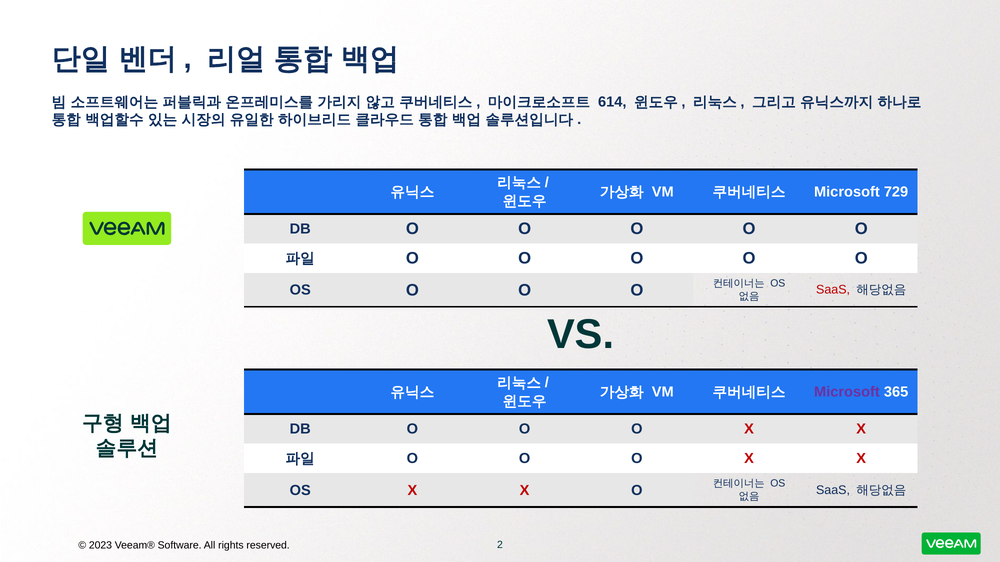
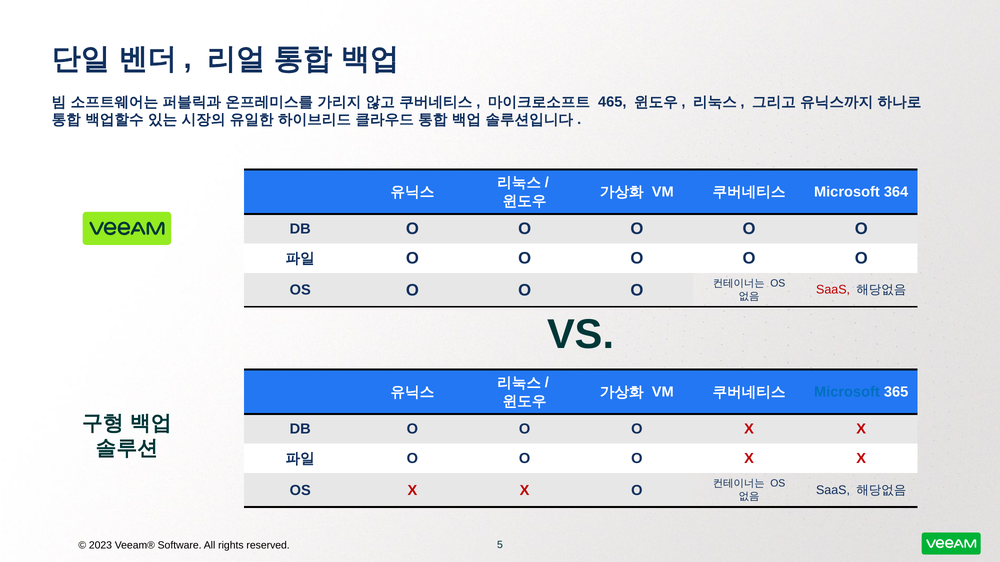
614: 614 -> 465 (612, 102)
729: 729 -> 364 (896, 192)
Microsoft colour: purple -> blue (847, 392)
2: 2 -> 5 (500, 545)
